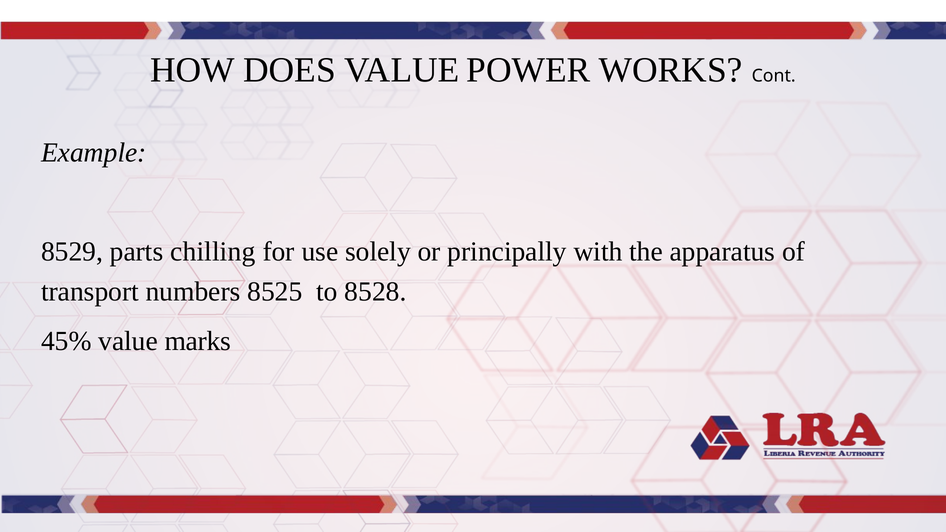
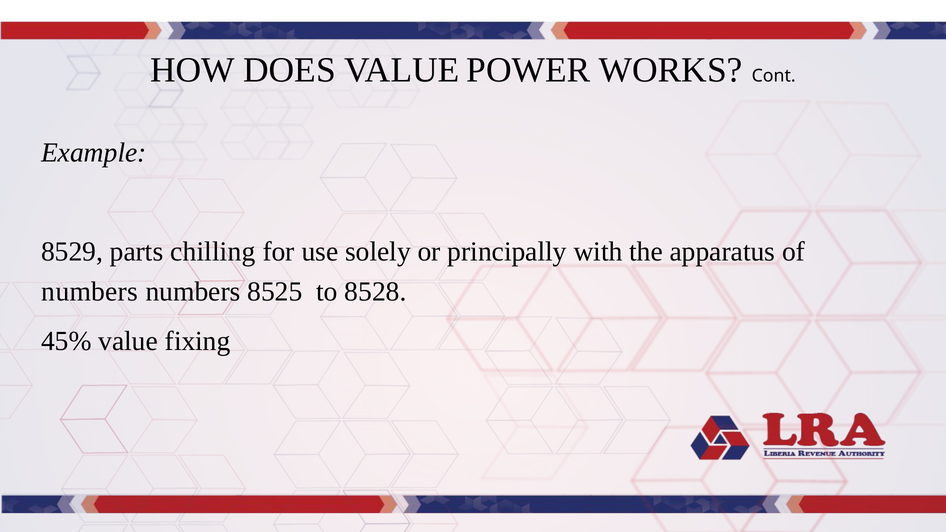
transport: transport -> numbers (90, 292)
marks: marks -> fixing (198, 341)
